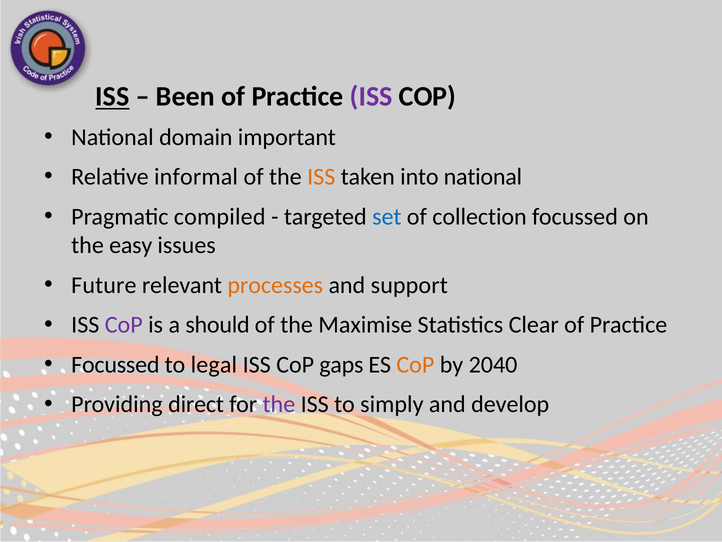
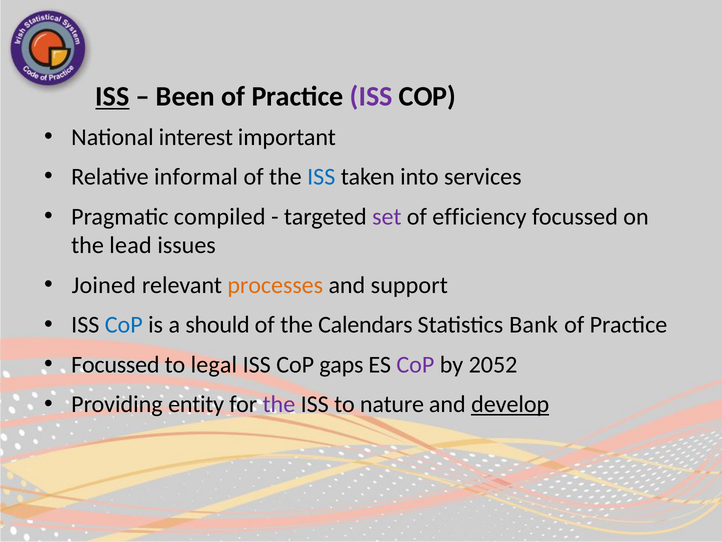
domain: domain -> interest (196, 137)
ISS colour: orange -> blue (321, 177)
into national: national -> services (483, 177)
set colour: blue -> purple (387, 216)
collection: collection -> efficiency (479, 216)
easy: easy -> lead (131, 245)
Future: Future -> Joined (104, 285)
CoP colour: purple -> blue (124, 325)
Maximise: Maximise -> Calendars (365, 325)
Clear: Clear -> Bank (534, 325)
CoP colour: orange -> purple (415, 364)
2040: 2040 -> 2052 (493, 364)
direct: direct -> entity (196, 404)
simply: simply -> nature (392, 404)
develop underline: none -> present (510, 404)
